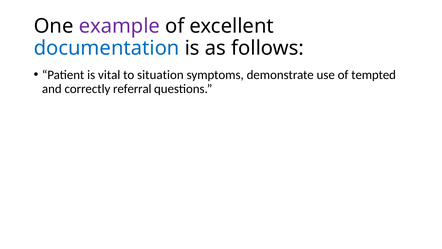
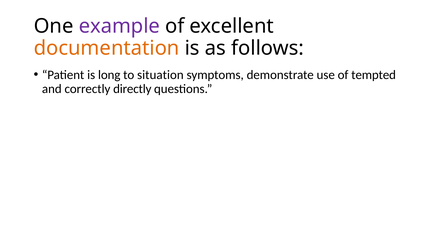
documentation colour: blue -> orange (107, 48)
vital: vital -> long (109, 75)
referral: referral -> directly (132, 89)
